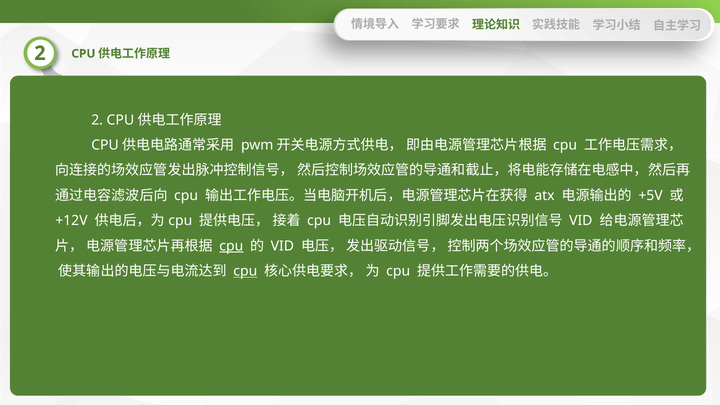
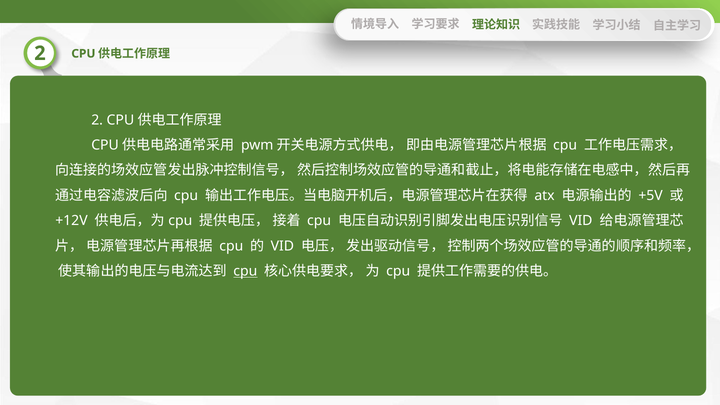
cpu underline: present -> none (231, 246)
